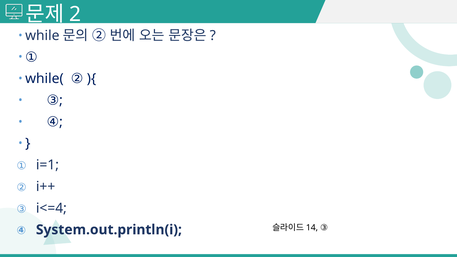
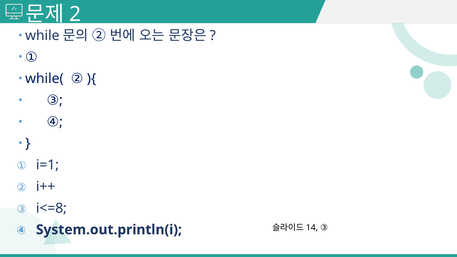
i<=4: i<=4 -> i<=8 (51, 208)
